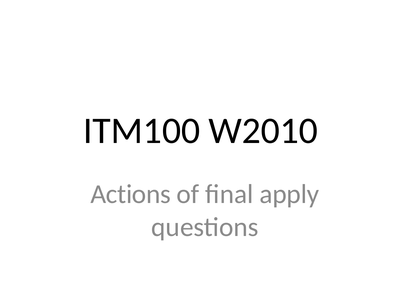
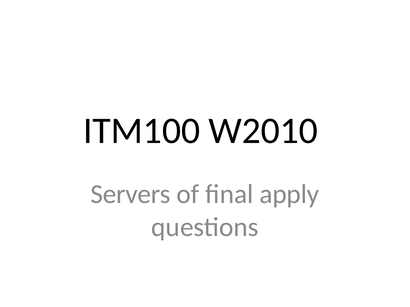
Actions: Actions -> Servers (131, 195)
